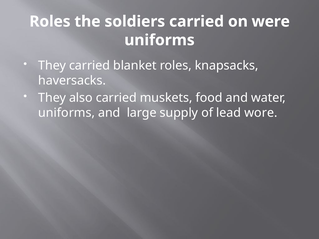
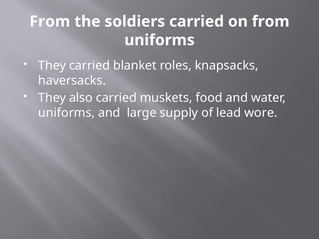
Roles: Roles -> From (50, 22)
on were: were -> from (271, 22)
